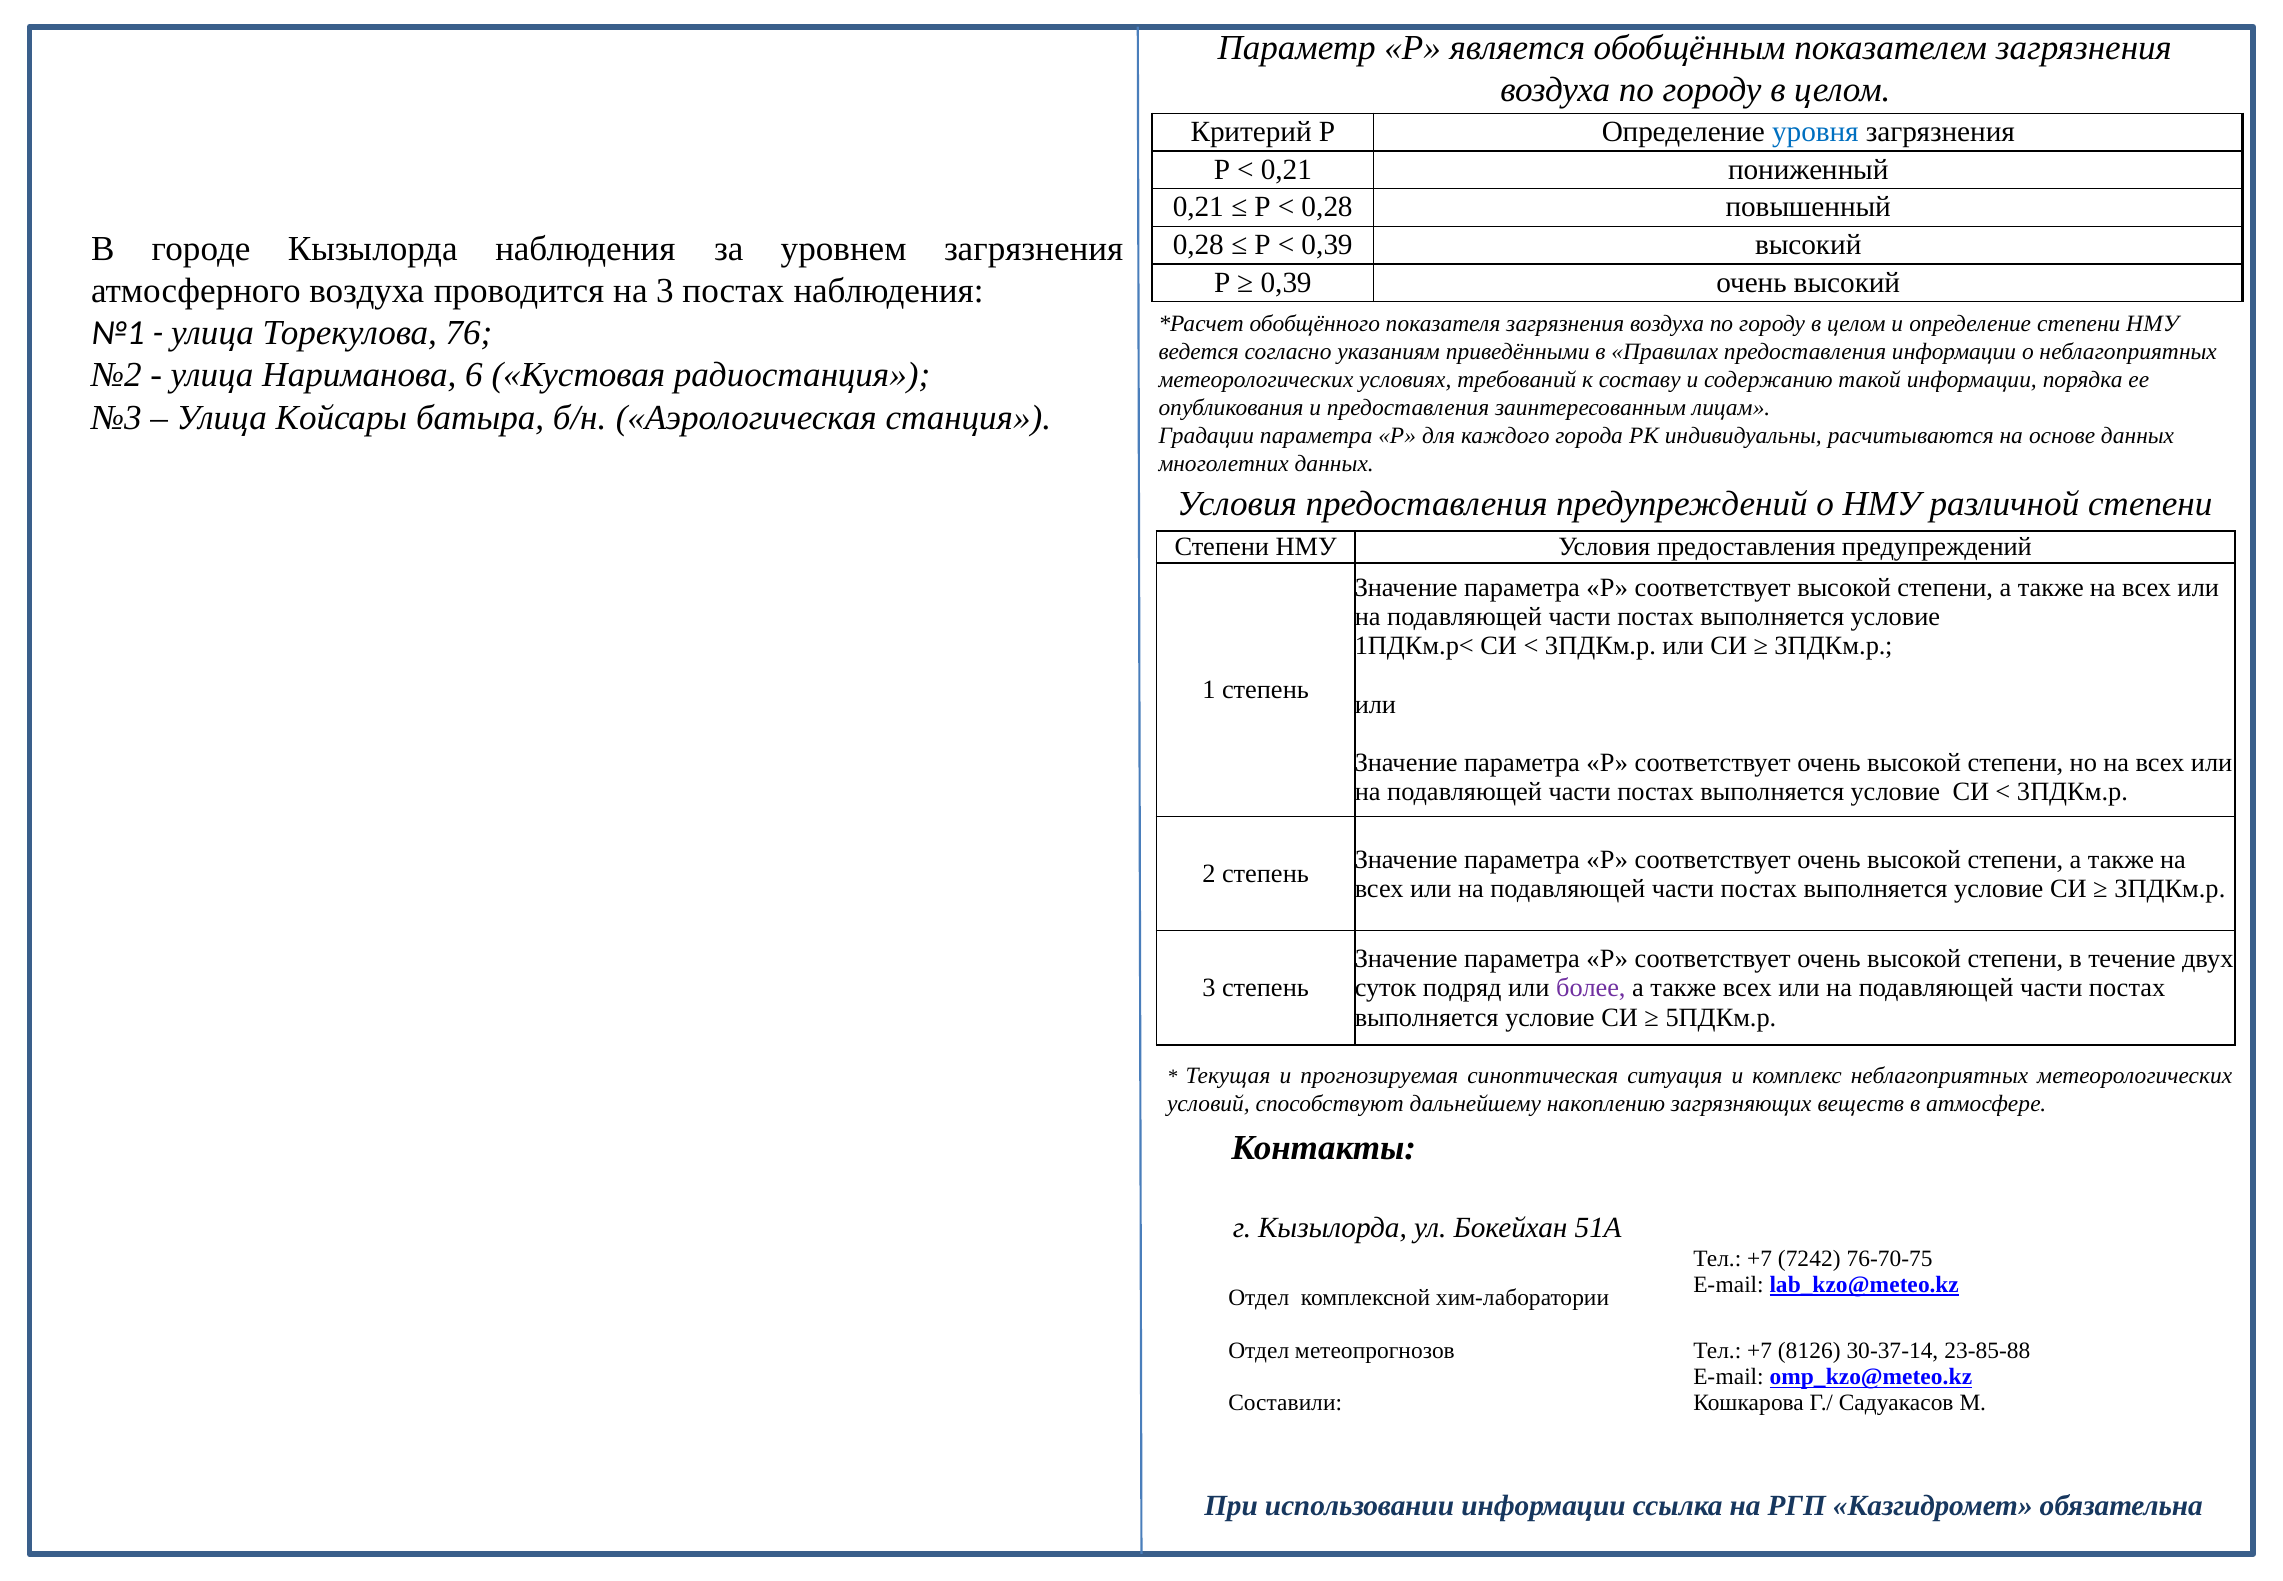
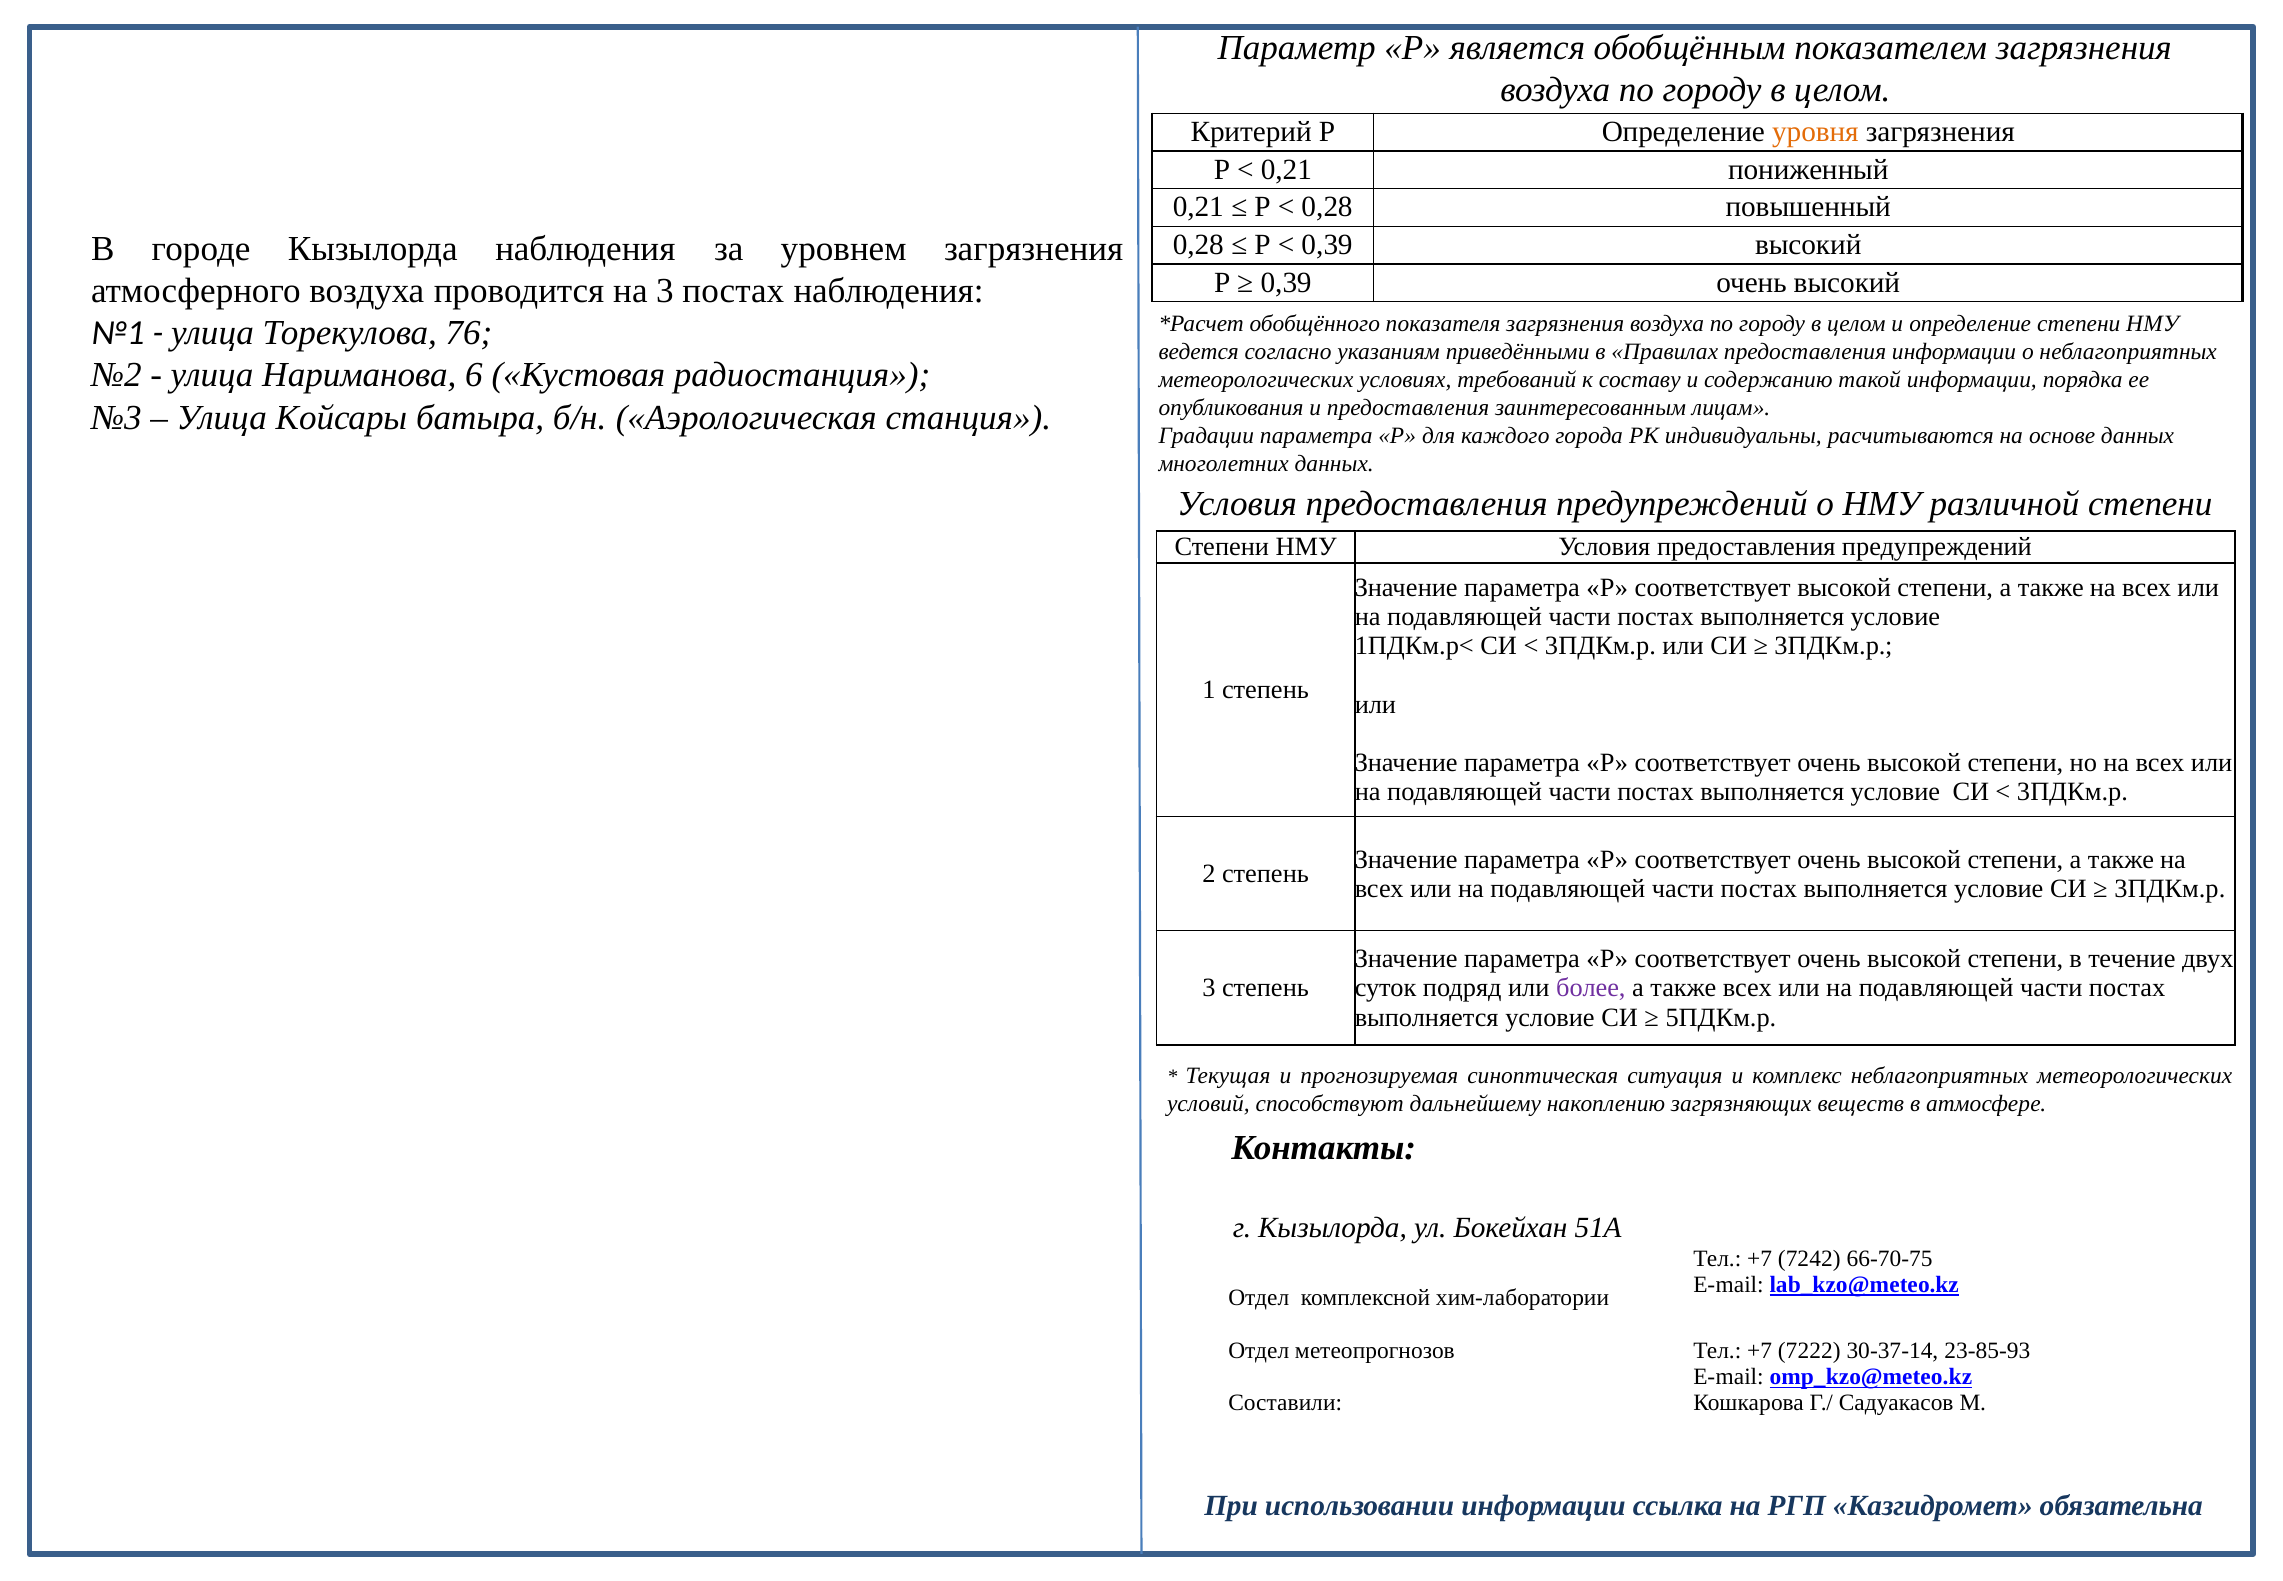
уровня colour: blue -> orange (1815, 132)
76-70-75: 76-70-75 -> 66-70-75 (1890, 1258)
8126: 8126 -> 7222 (1809, 1351)
23-85-88: 23-85-88 -> 23-85-93 (1987, 1351)
